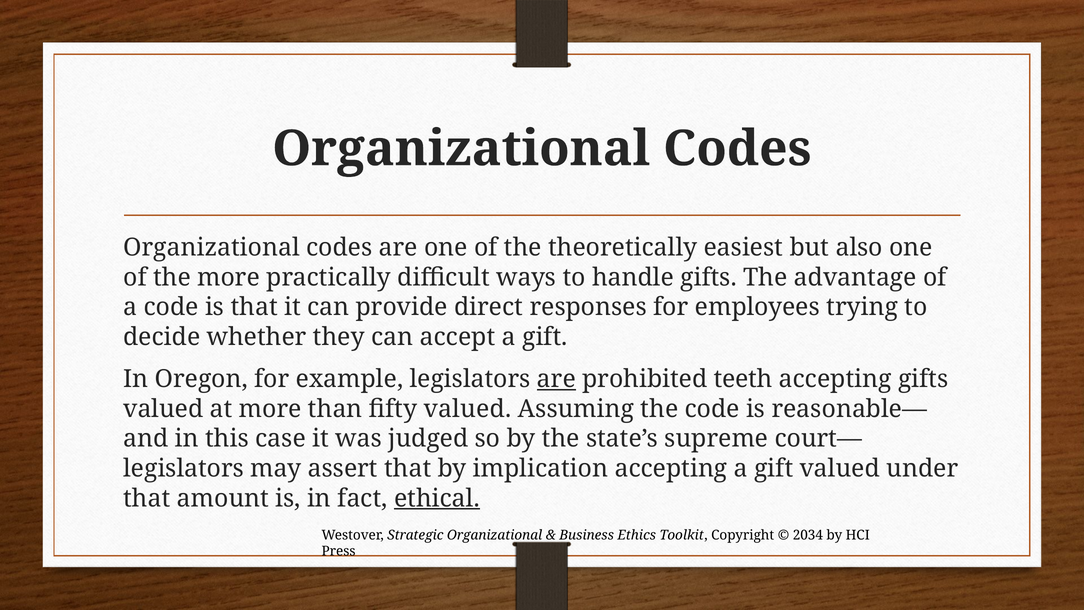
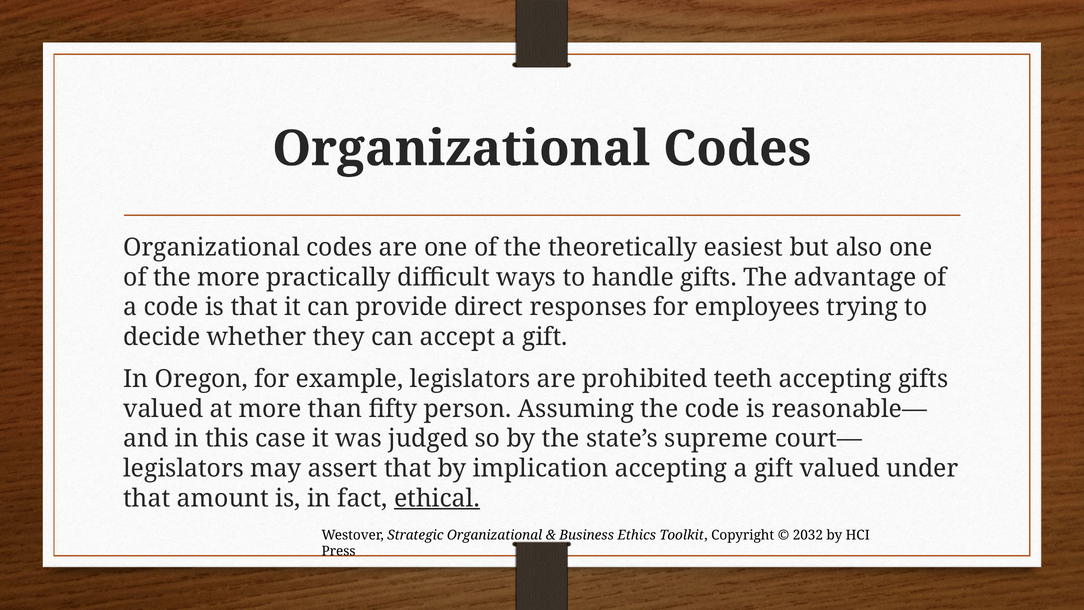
are underline: present -> none (556, 379)
fifty valued: valued -> person (468, 409)
2034: 2034 -> 2032 (808, 535)
